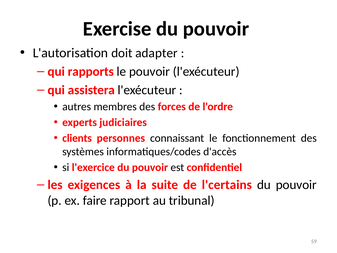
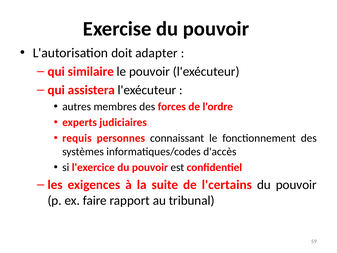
rapports: rapports -> similaire (91, 72)
clients: clients -> requis (77, 138)
